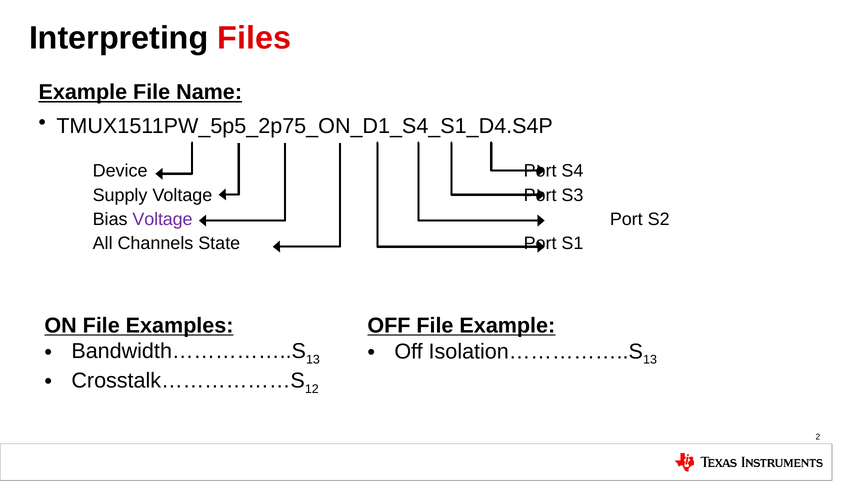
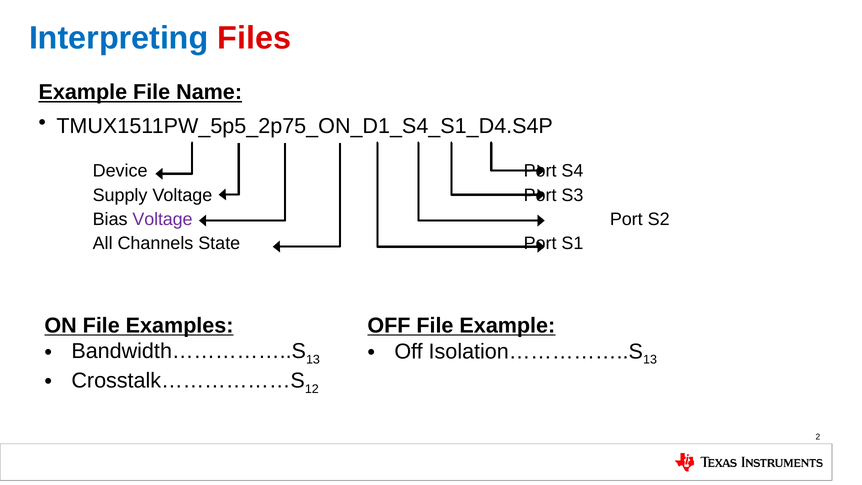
Interpreting colour: black -> blue (119, 38)
